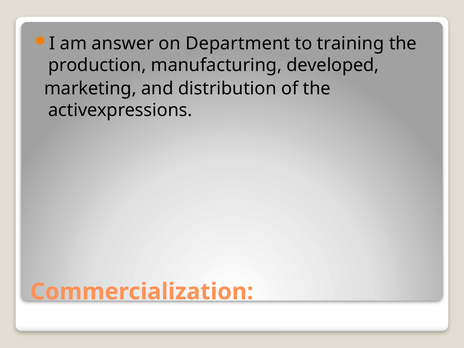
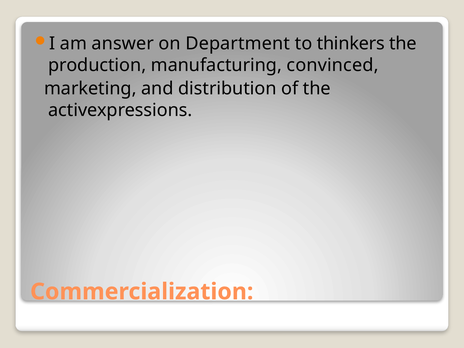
training: training -> thinkers (351, 44)
developed: developed -> convinced (333, 65)
